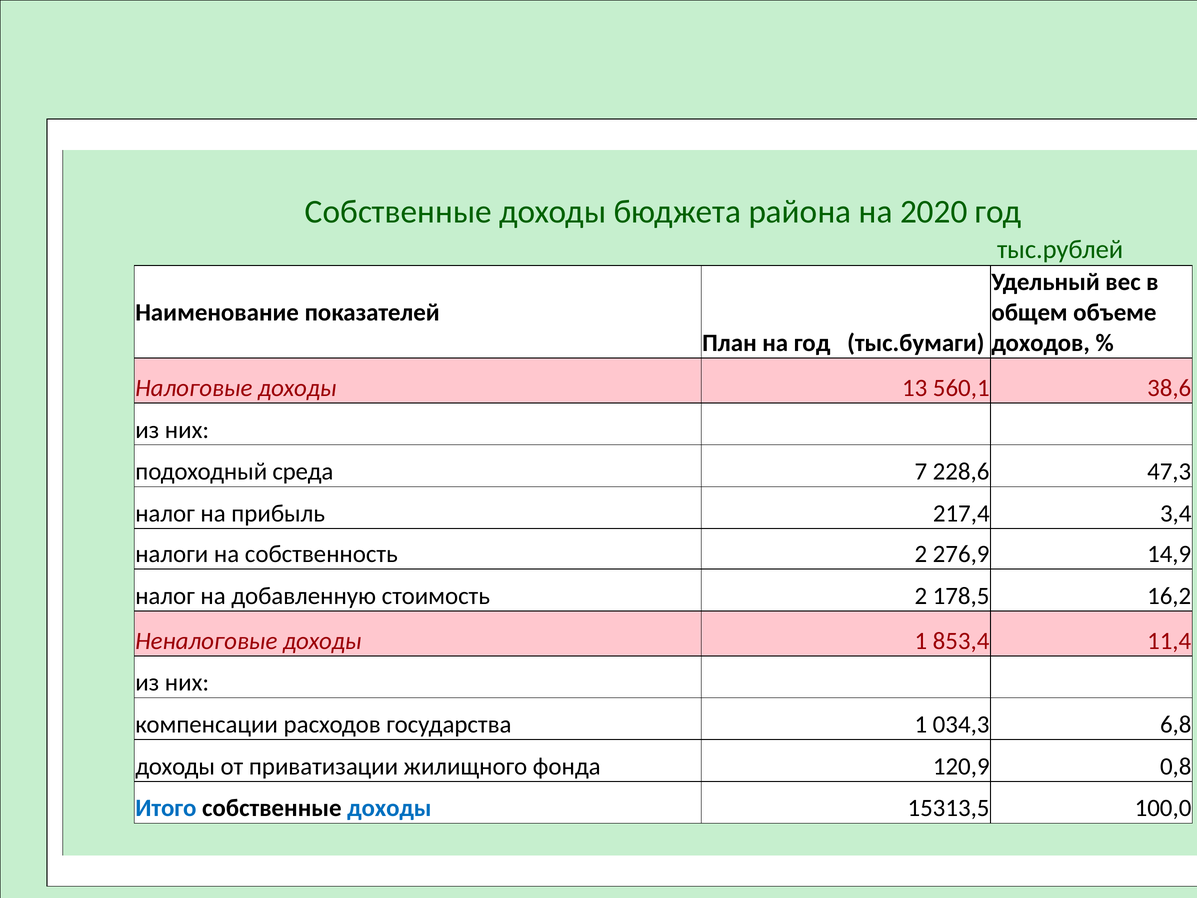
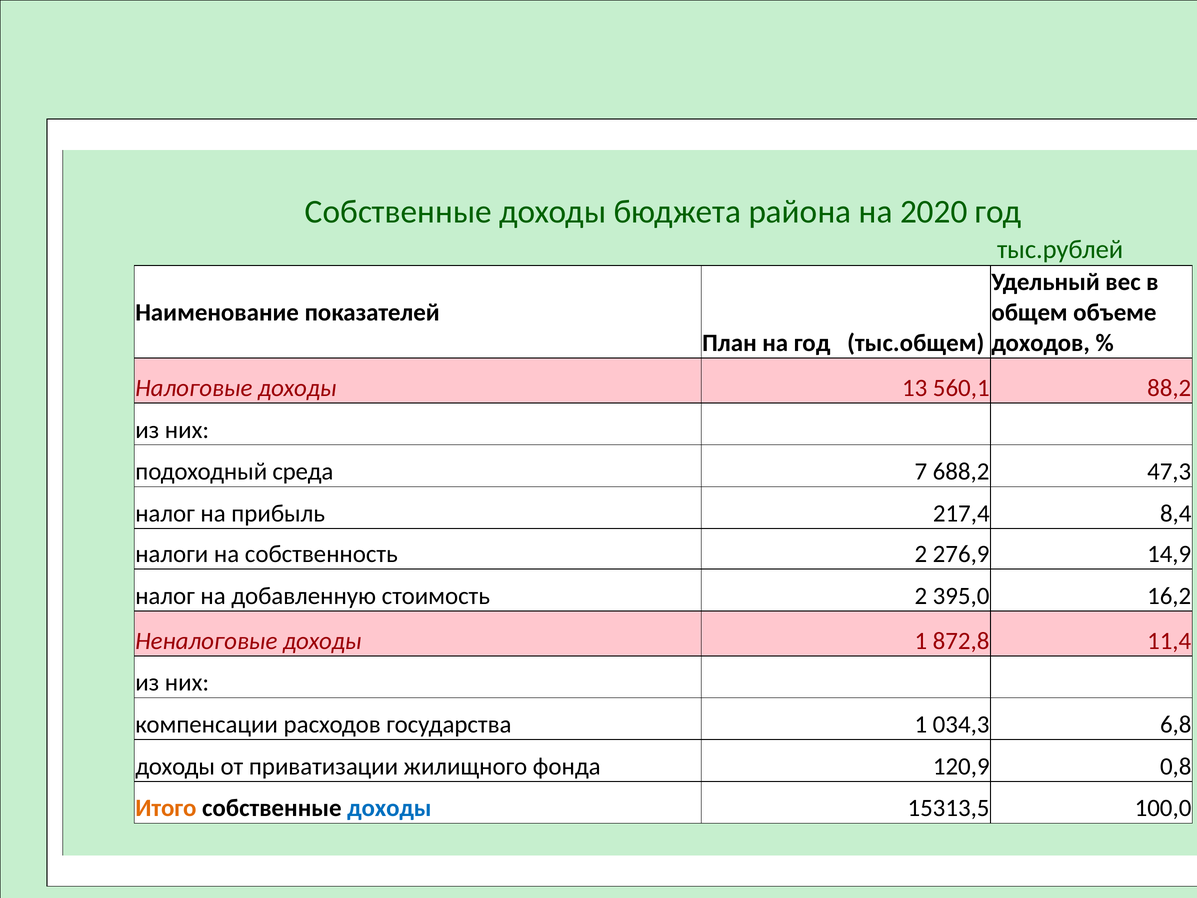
тыс.бумаги: тыс.бумаги -> тыс.общем (916, 343)
38,6: 38,6 -> 88,2 (1169, 388)
228,6: 228,6 -> 688,2 (961, 472)
3,4: 3,4 -> 8,4 (1176, 513)
178,5: 178,5 -> 395,0 (961, 596)
853,4: 853,4 -> 872,8 (961, 641)
Итого colour: blue -> orange (166, 808)
